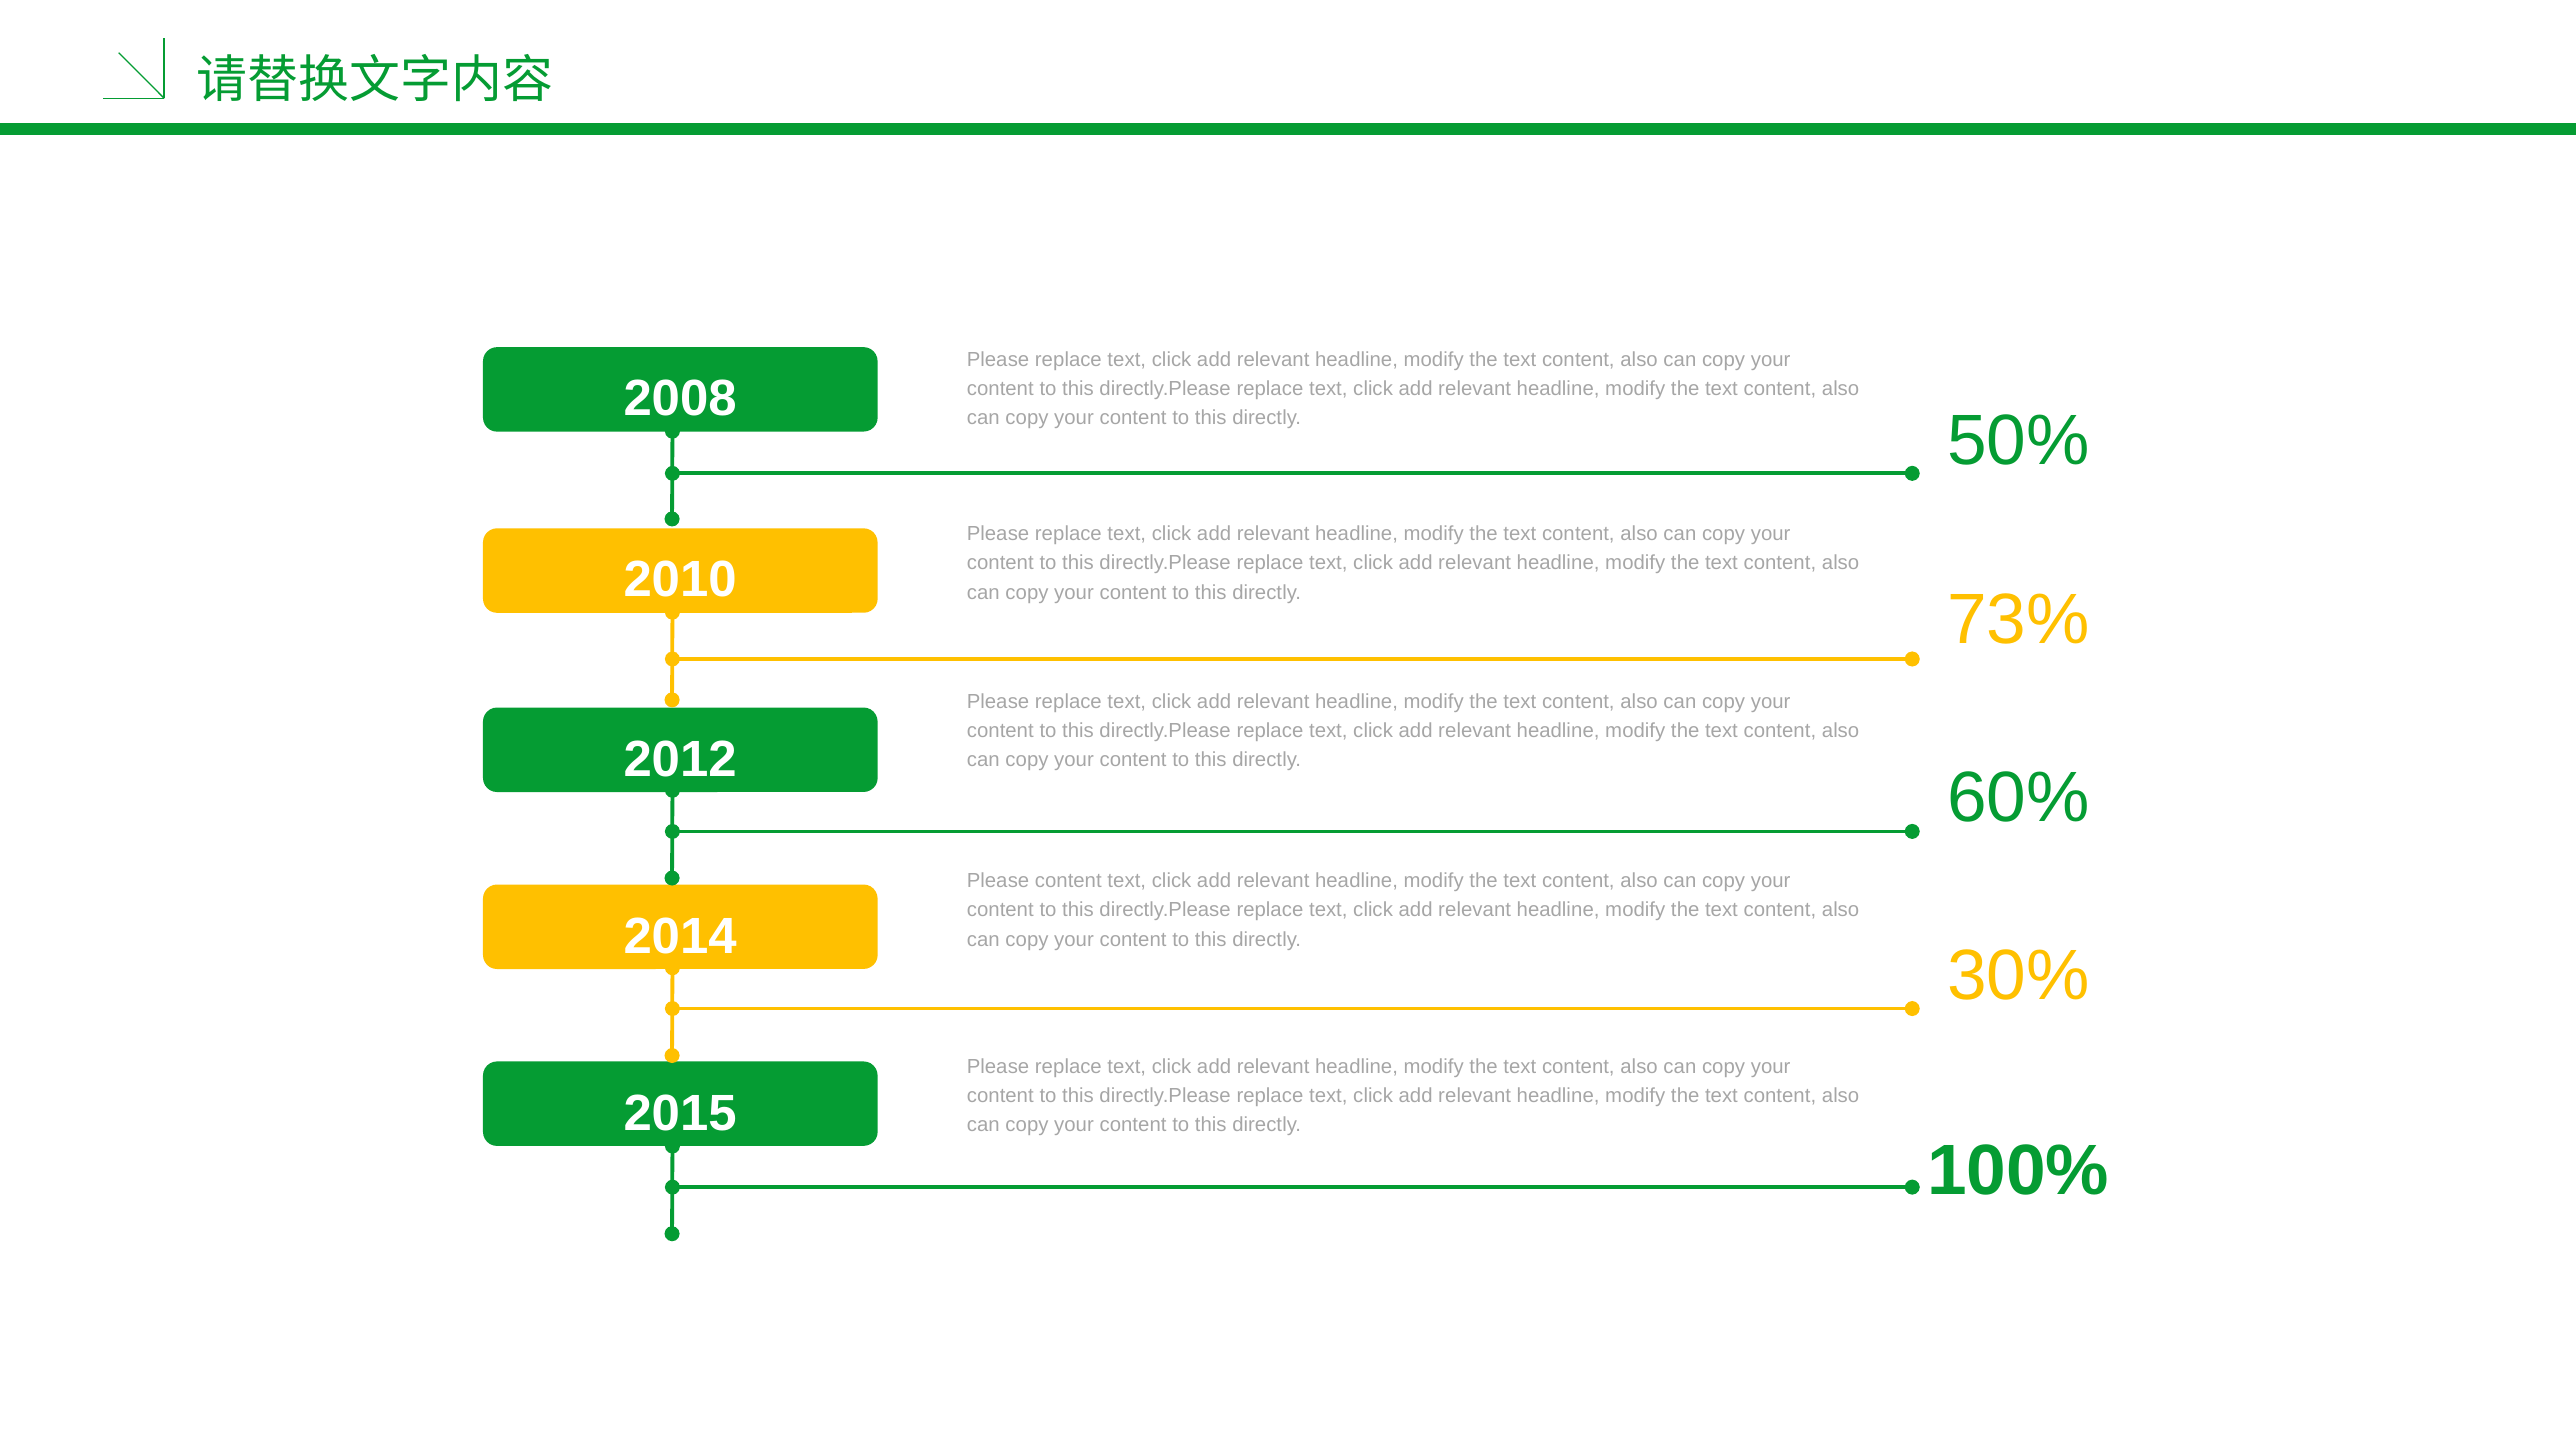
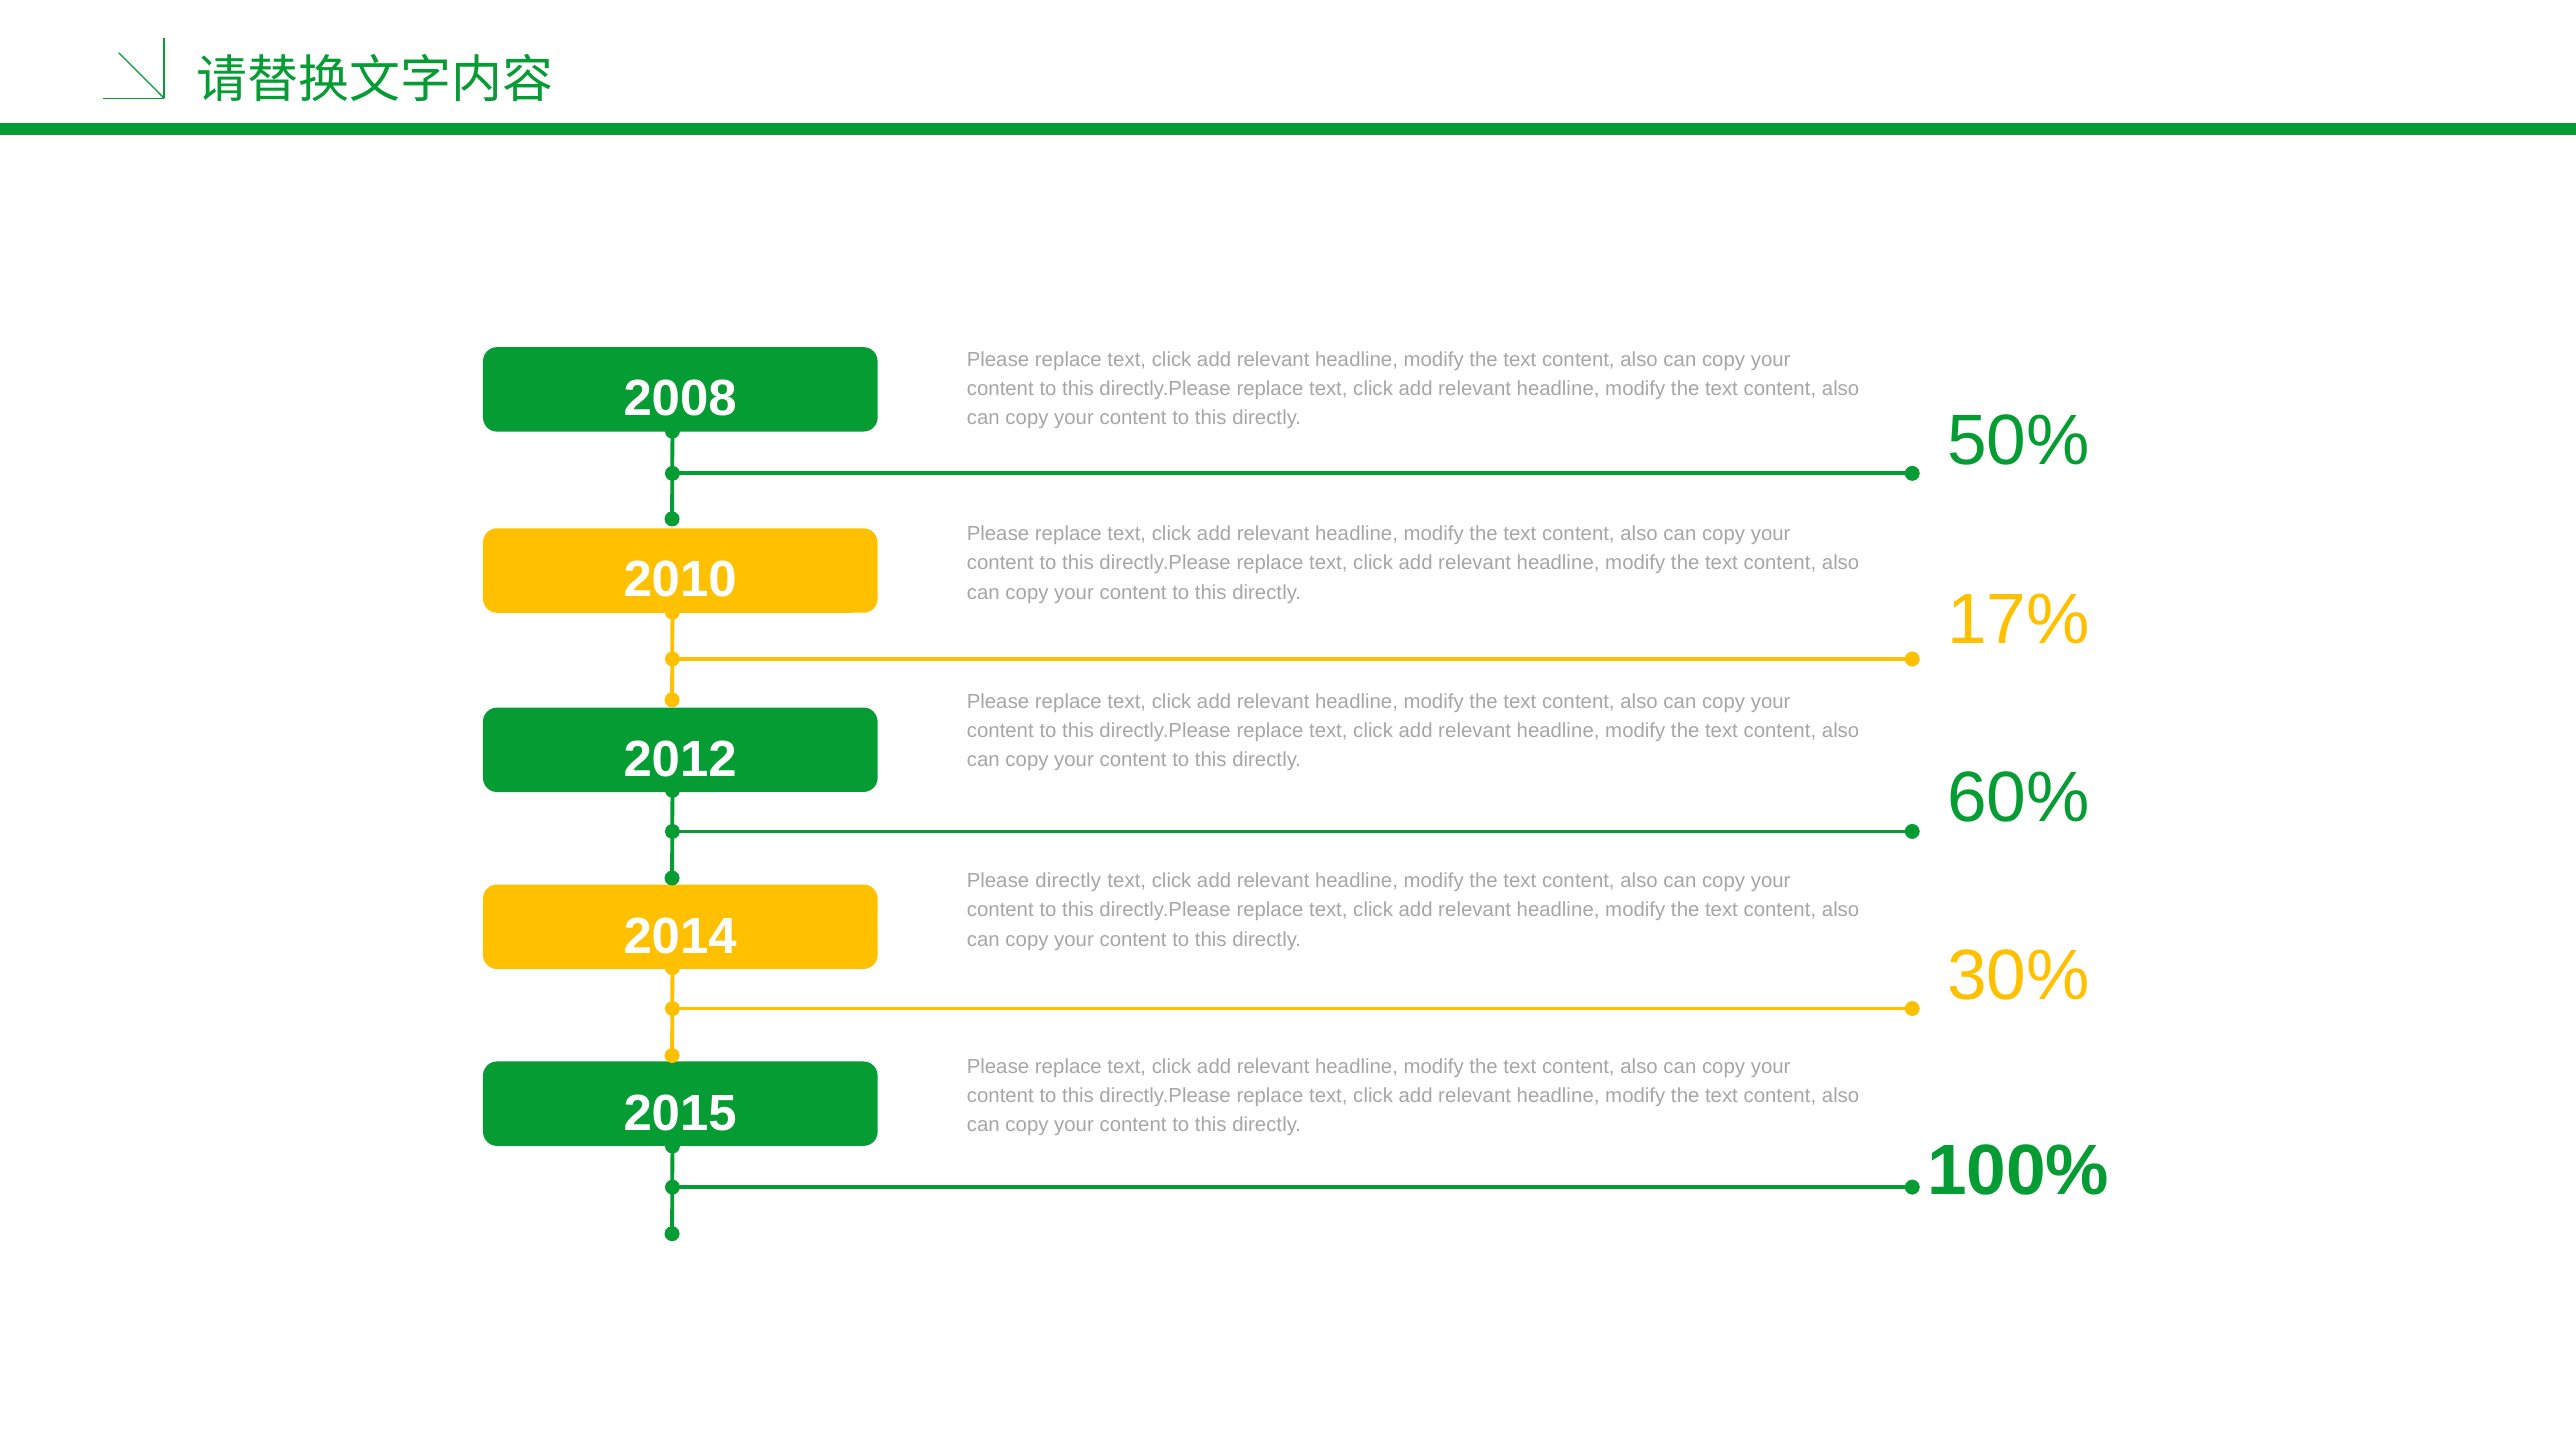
73%: 73% -> 17% (2018, 619)
Please content: content -> directly (1068, 881)
